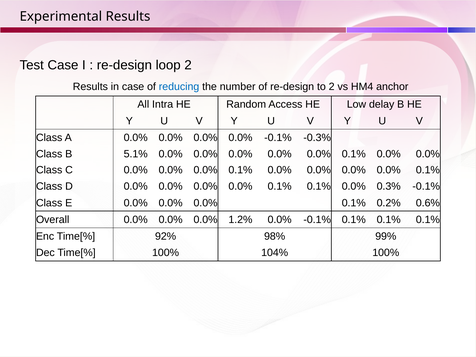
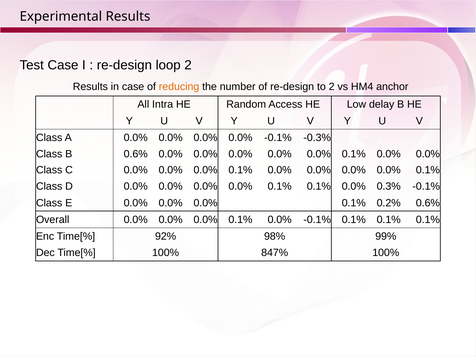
reducing colour: blue -> orange (179, 87)
B 5.1%: 5.1% -> 0.6% (136, 154)
1.2%: 1.2% -> 0.1% (240, 220)
104%: 104% -> 847% (275, 253)
